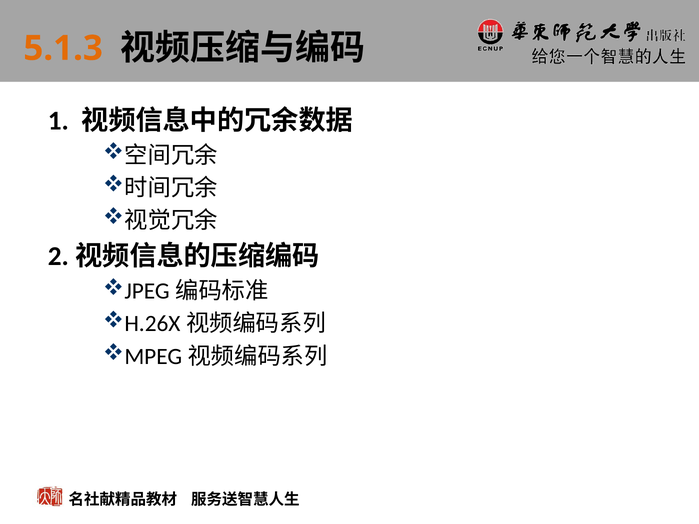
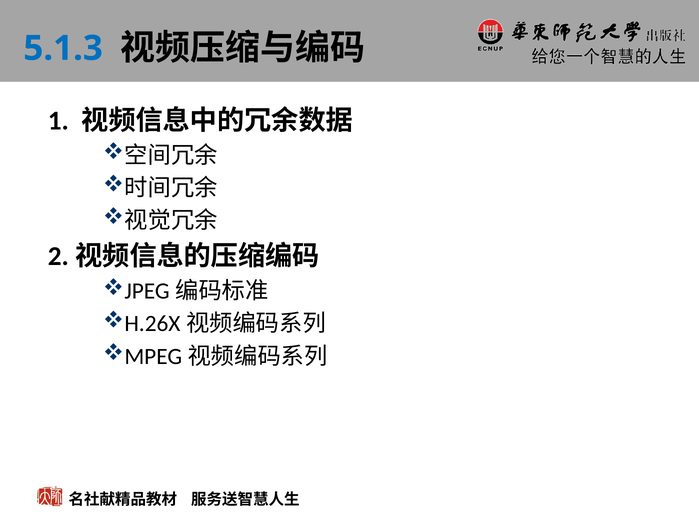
5.1.3 colour: orange -> blue (63, 48)
